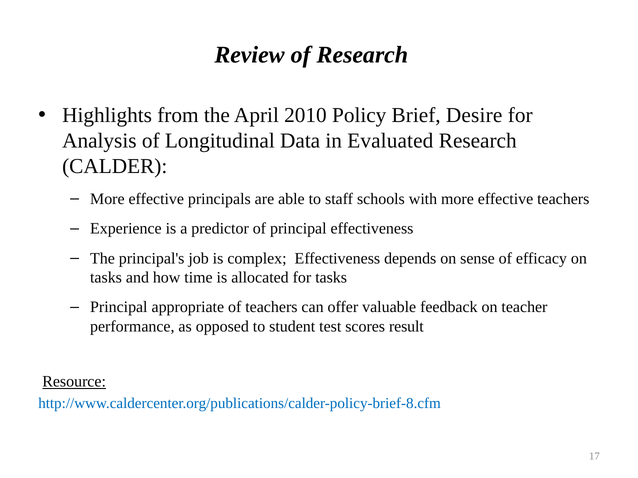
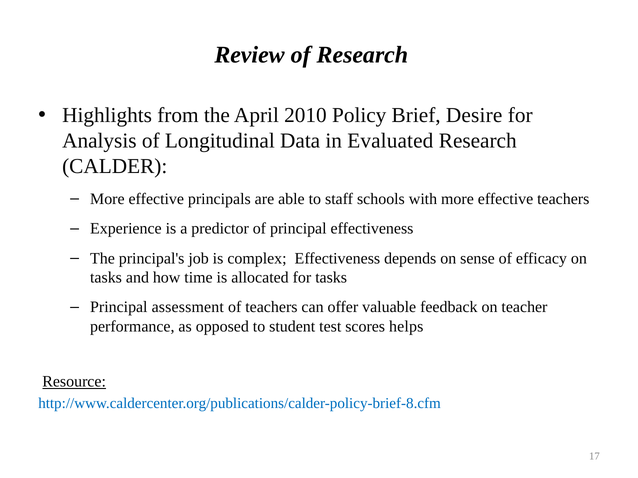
appropriate: appropriate -> assessment (188, 308)
result: result -> helps (406, 327)
